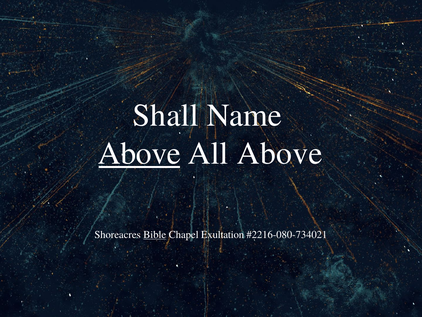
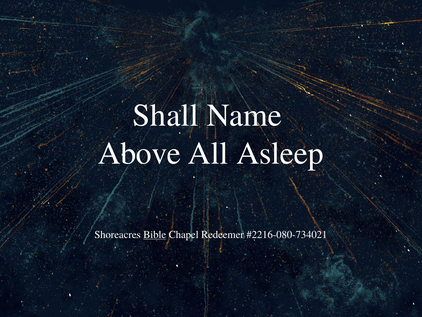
Above underline: present -> none (139, 153)
All Above: Above -> Asleep (280, 153)
Exultation: Exultation -> Redeemer (223, 234)
